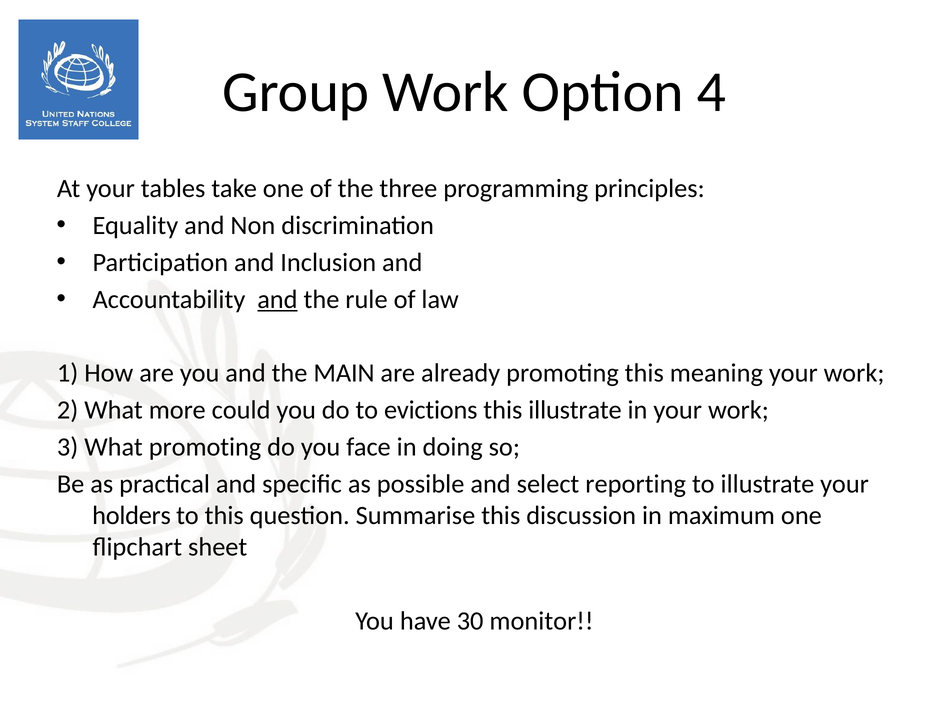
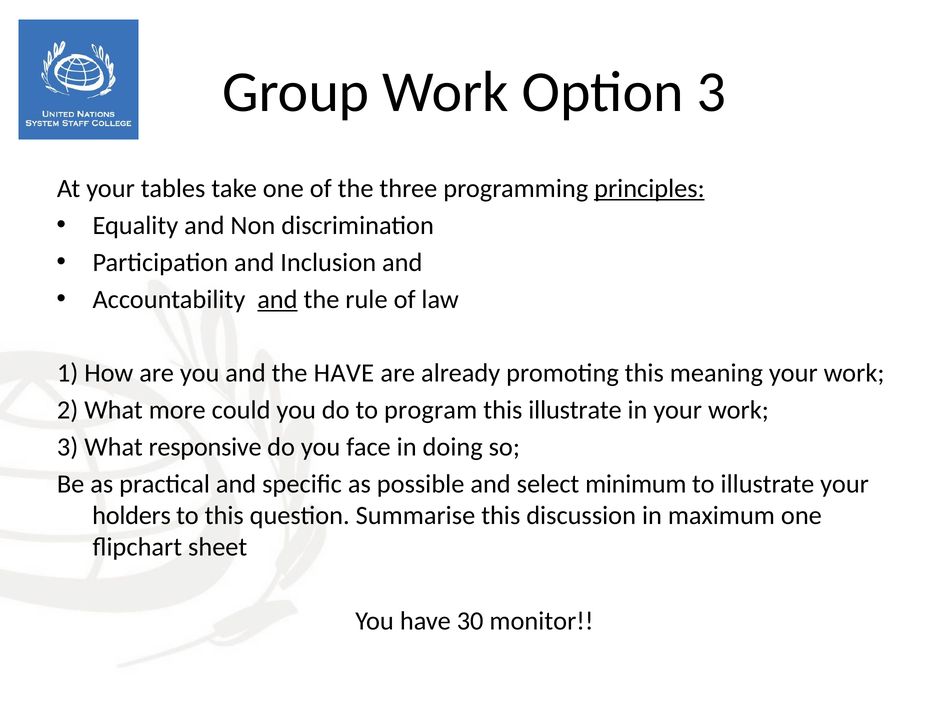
Option 4: 4 -> 3 (712, 92)
principles underline: none -> present (649, 188)
the MAIN: MAIN -> HAVE (344, 373)
evictions: evictions -> program (431, 410)
What promoting: promoting -> responsive (205, 447)
reporting: reporting -> minimum (636, 484)
